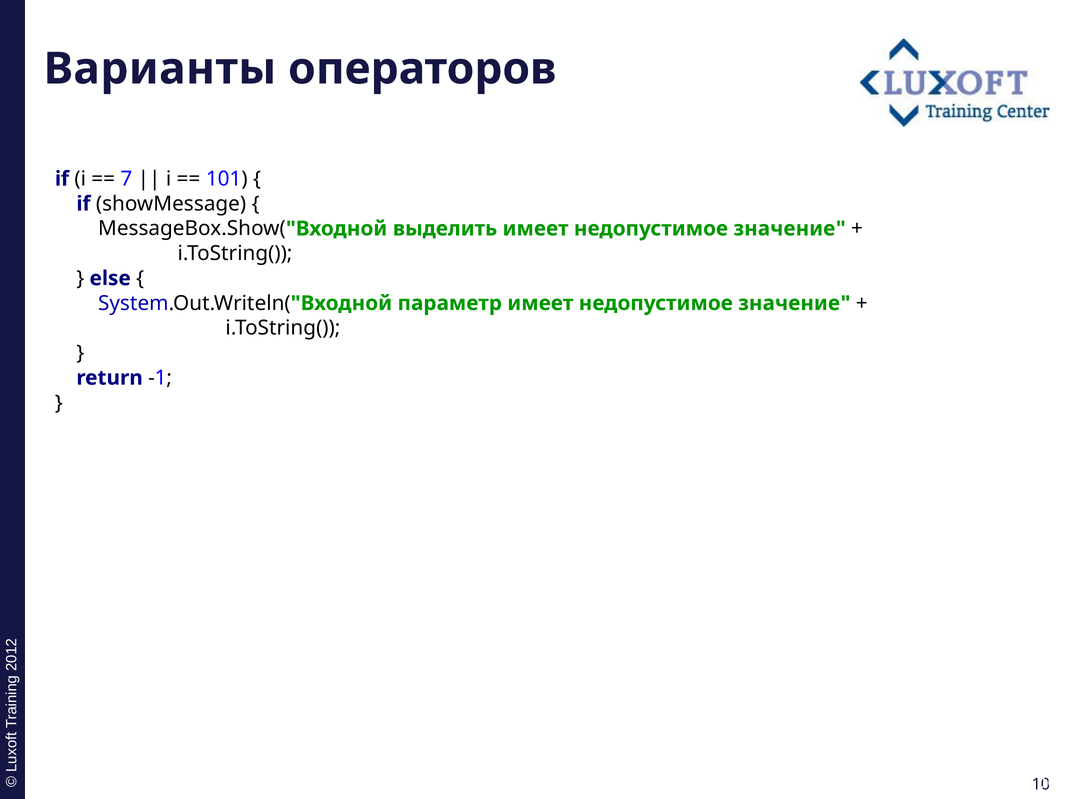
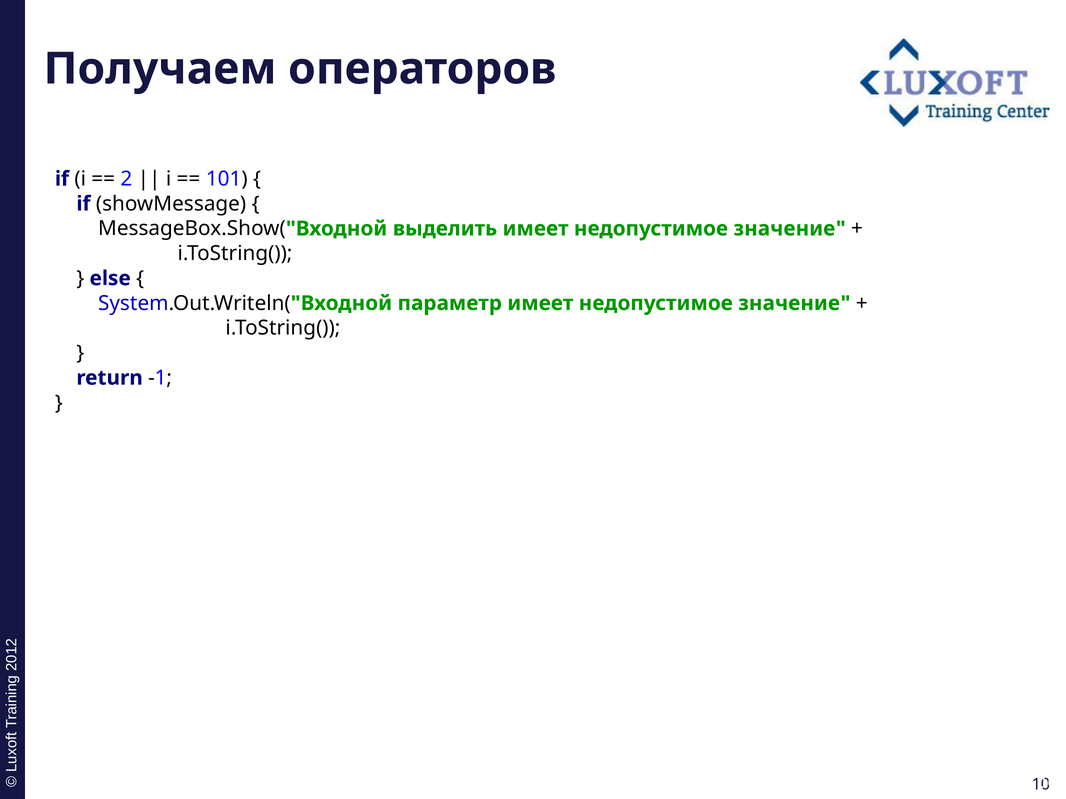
Варианты: Варианты -> Получаем (160, 69)
7: 7 -> 2 (126, 179)
